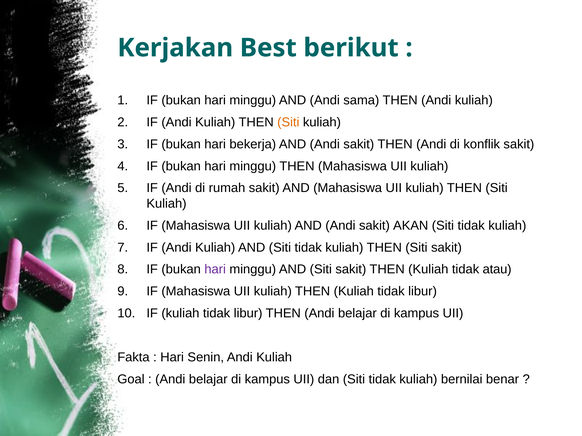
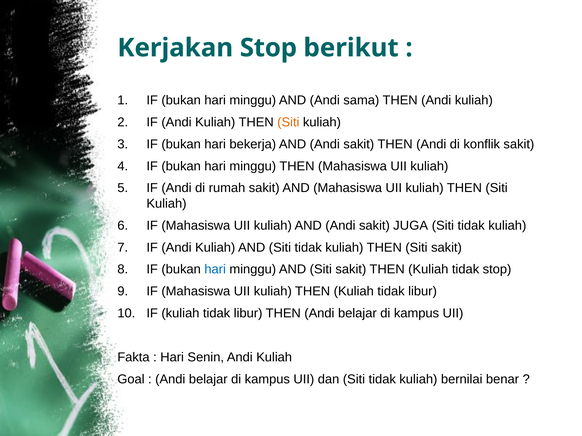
Kerjakan Best: Best -> Stop (268, 48)
AKAN: AKAN -> JUGA (411, 226)
hari colour: purple -> blue (215, 270)
tidak atau: atau -> stop (497, 270)
